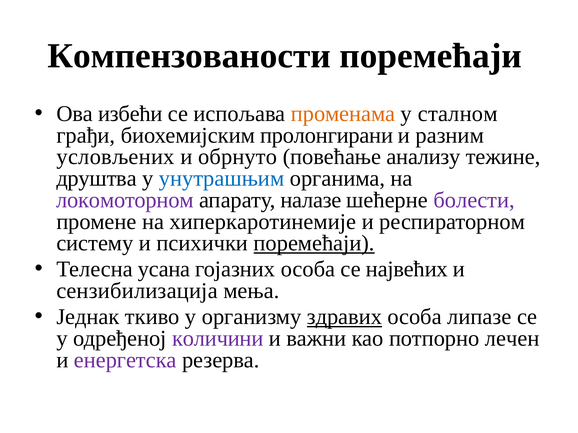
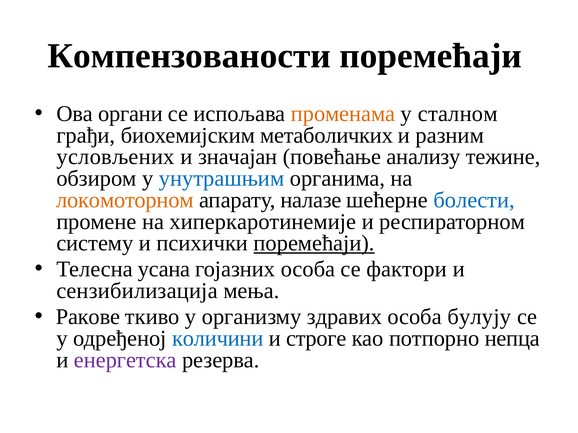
избећи: избећи -> органи (130, 114)
пролонгирани: пролонгирани -> метаболичких (327, 135)
обрнуто: обрнуто -> значајан (238, 157)
друштва: друштва -> обзиром (96, 179)
локомоторном colour: purple -> orange (125, 200)
болести colour: purple -> blue (474, 200)
највећих: највећих -> фактори (407, 270)
Једнак: Једнак -> Ракове (88, 317)
здравих underline: present -> none (344, 317)
липазе: липазе -> булују (479, 317)
количини colour: purple -> blue (218, 339)
важни: важни -> строге (316, 339)
лечен: лечен -> непца (512, 339)
